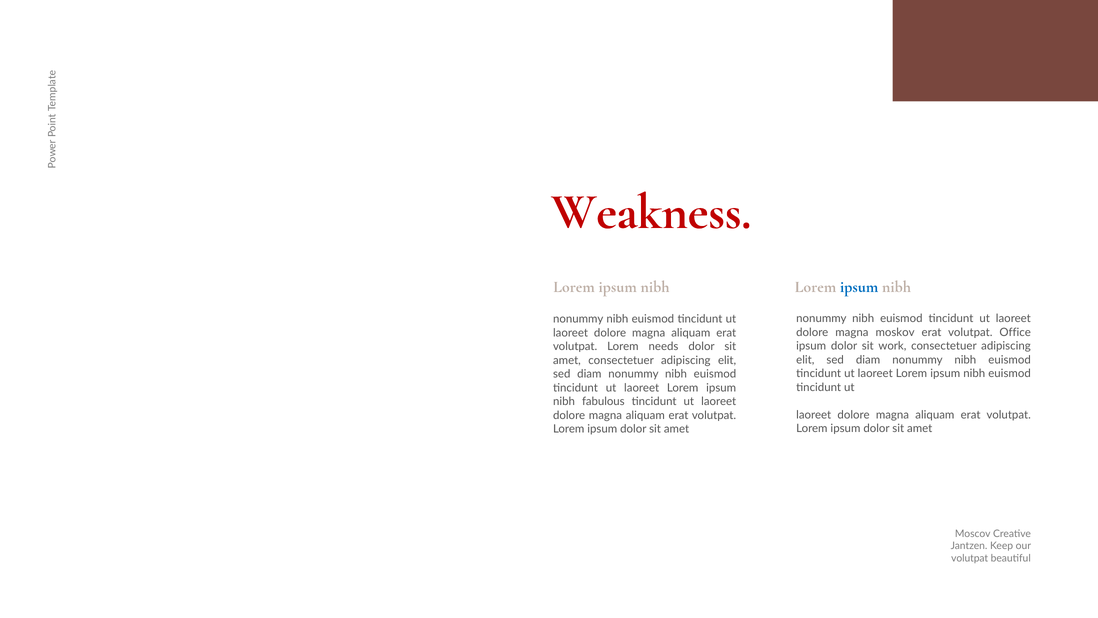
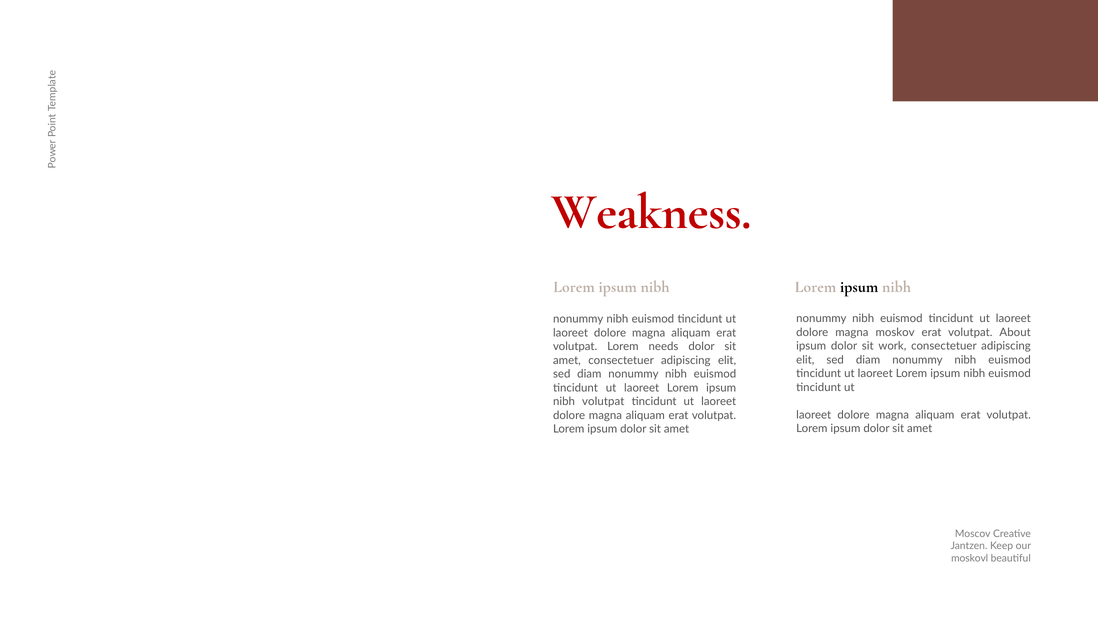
ipsum colour: blue -> black (859, 286)
Office: Office -> About (1015, 332)
nibh fabulous: fabulous -> volutpat (603, 401)
volutpat: volutpat -> moskovl (970, 558)
